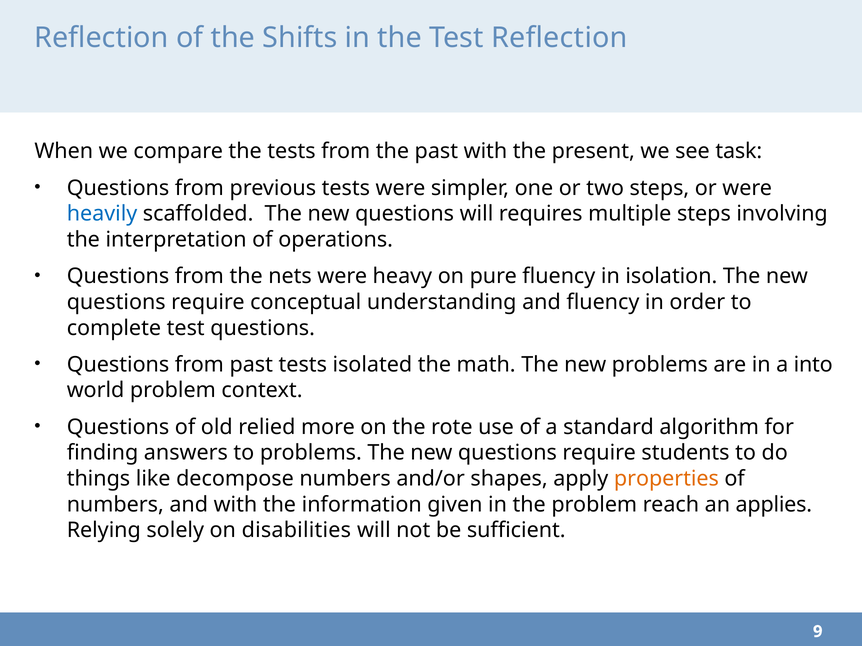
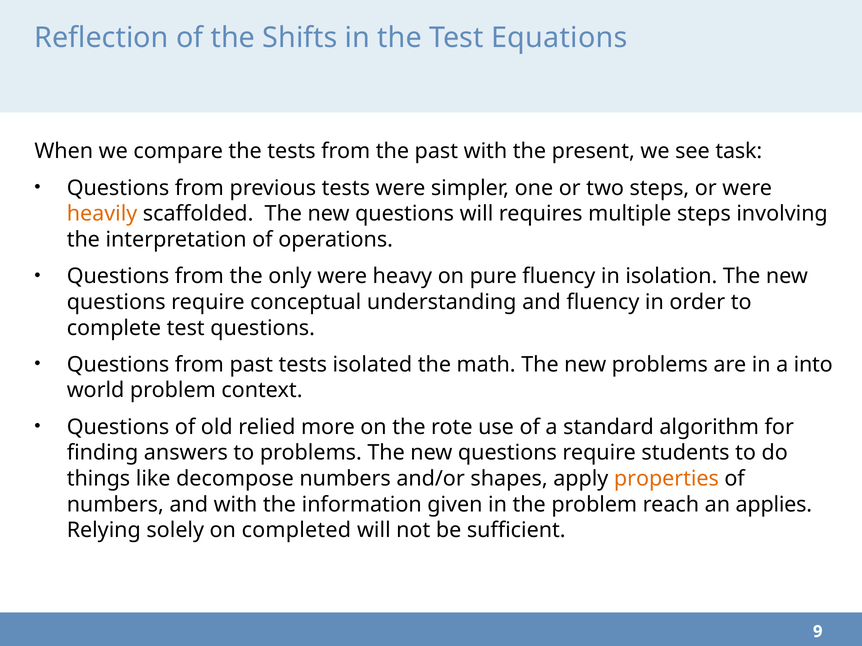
Test Reflection: Reflection -> Equations (559, 38)
heavily colour: blue -> orange (102, 214)
nets: nets -> only (290, 276)
disabilities: disabilities -> completed (296, 531)
